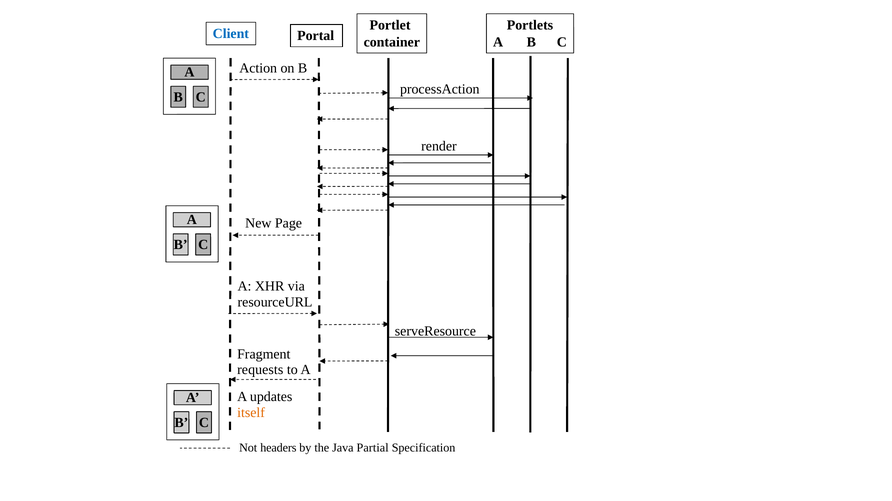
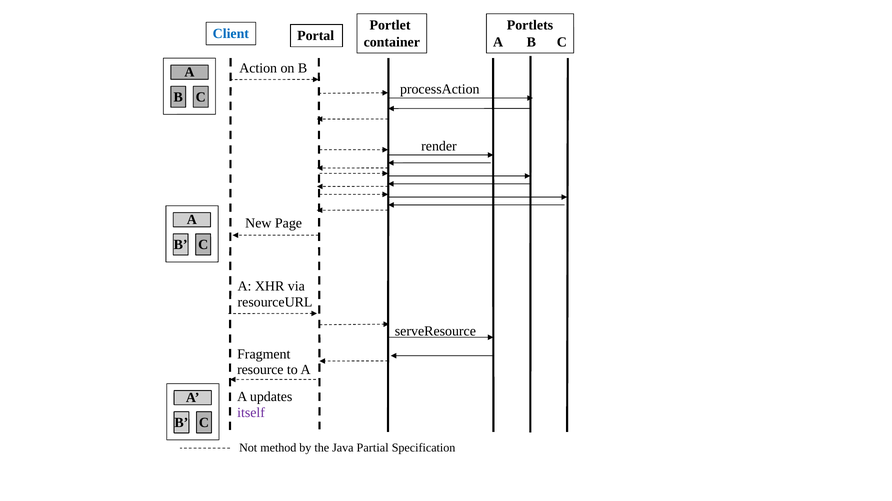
requests: requests -> resource (260, 370)
itself colour: orange -> purple (251, 413)
headers: headers -> method (278, 449)
